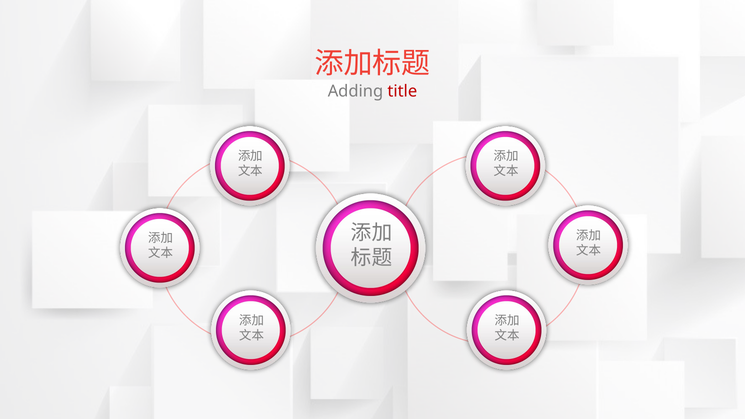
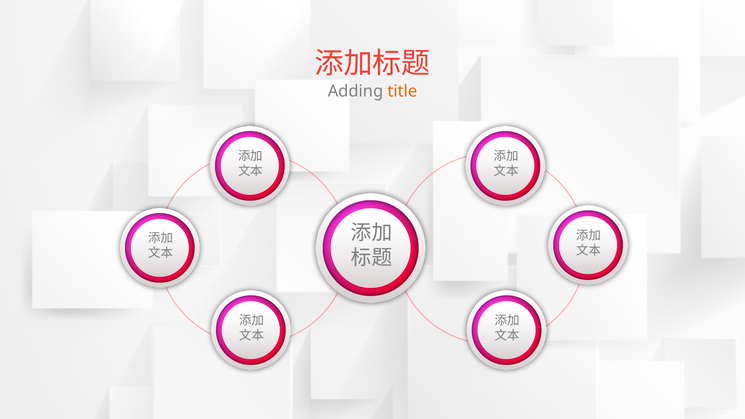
title colour: red -> orange (402, 91)
